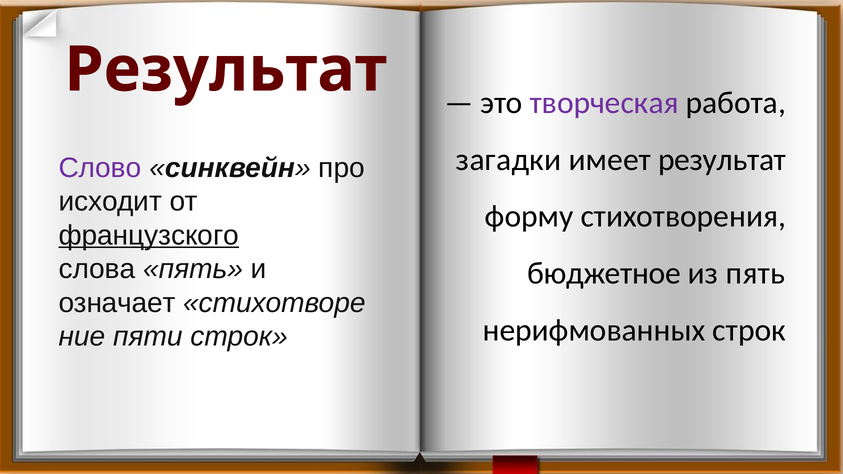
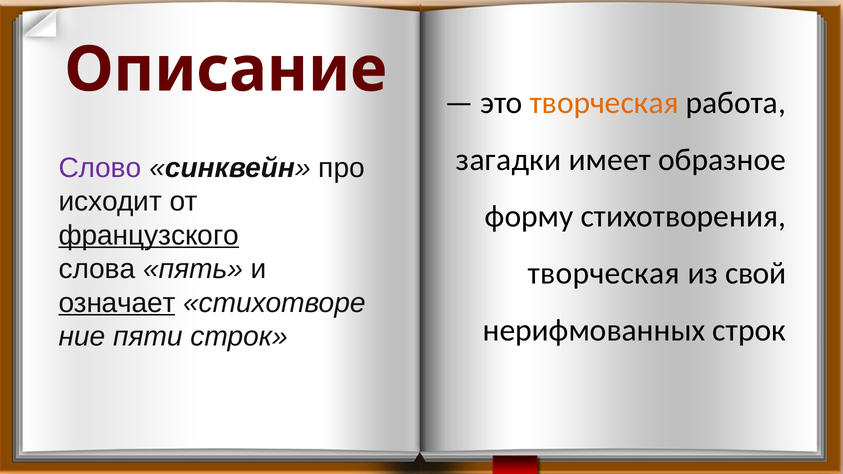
Результат: Результат -> Описание (226, 70)
творческая colour: purple -> orange (604, 103)
имеет результат: результат -> образное (722, 160)
бюджетное: бюджетное -> творческая (604, 273)
из пять: пять -> свой (756, 273)
означает underline: none -> present (117, 303)
